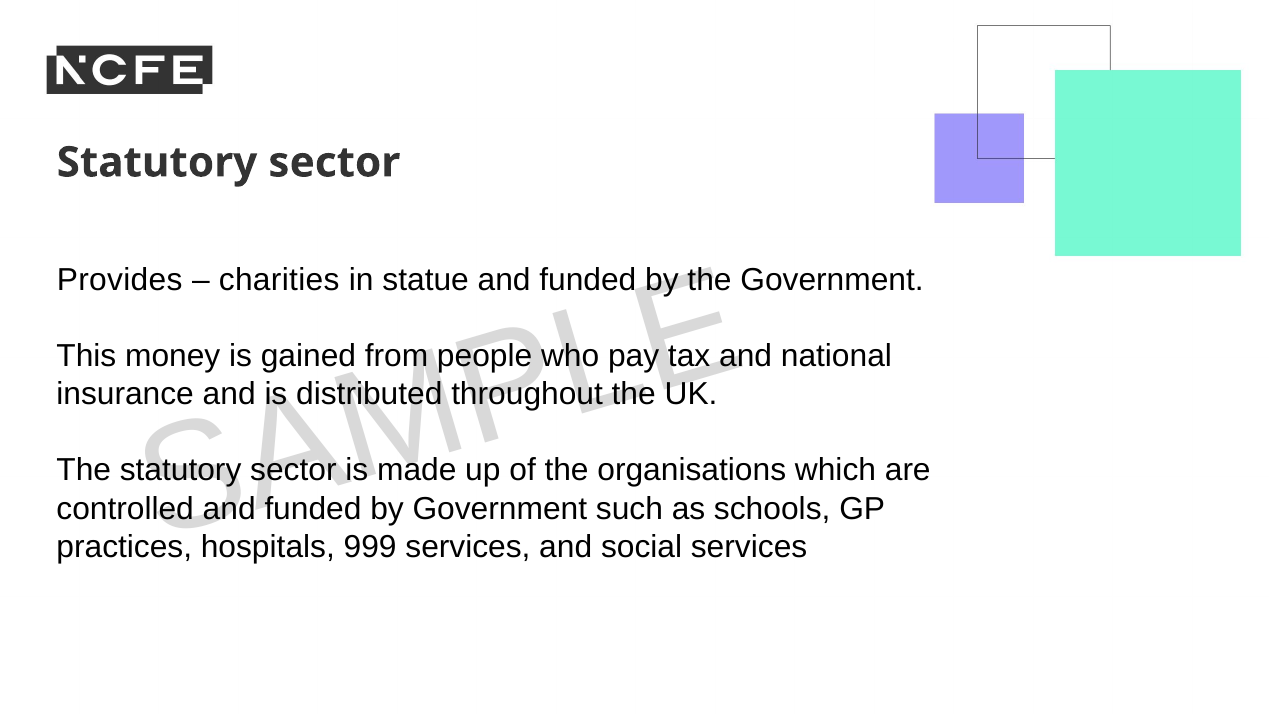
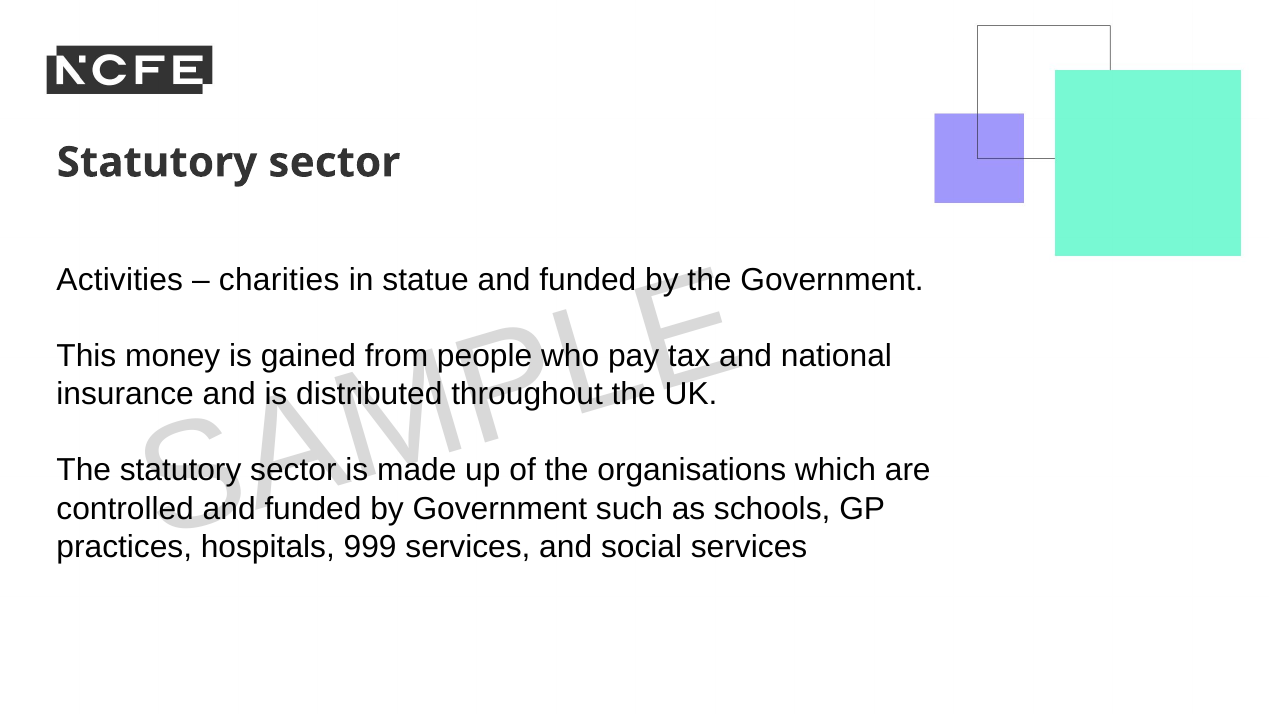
Provides: Provides -> Activities (120, 280)
